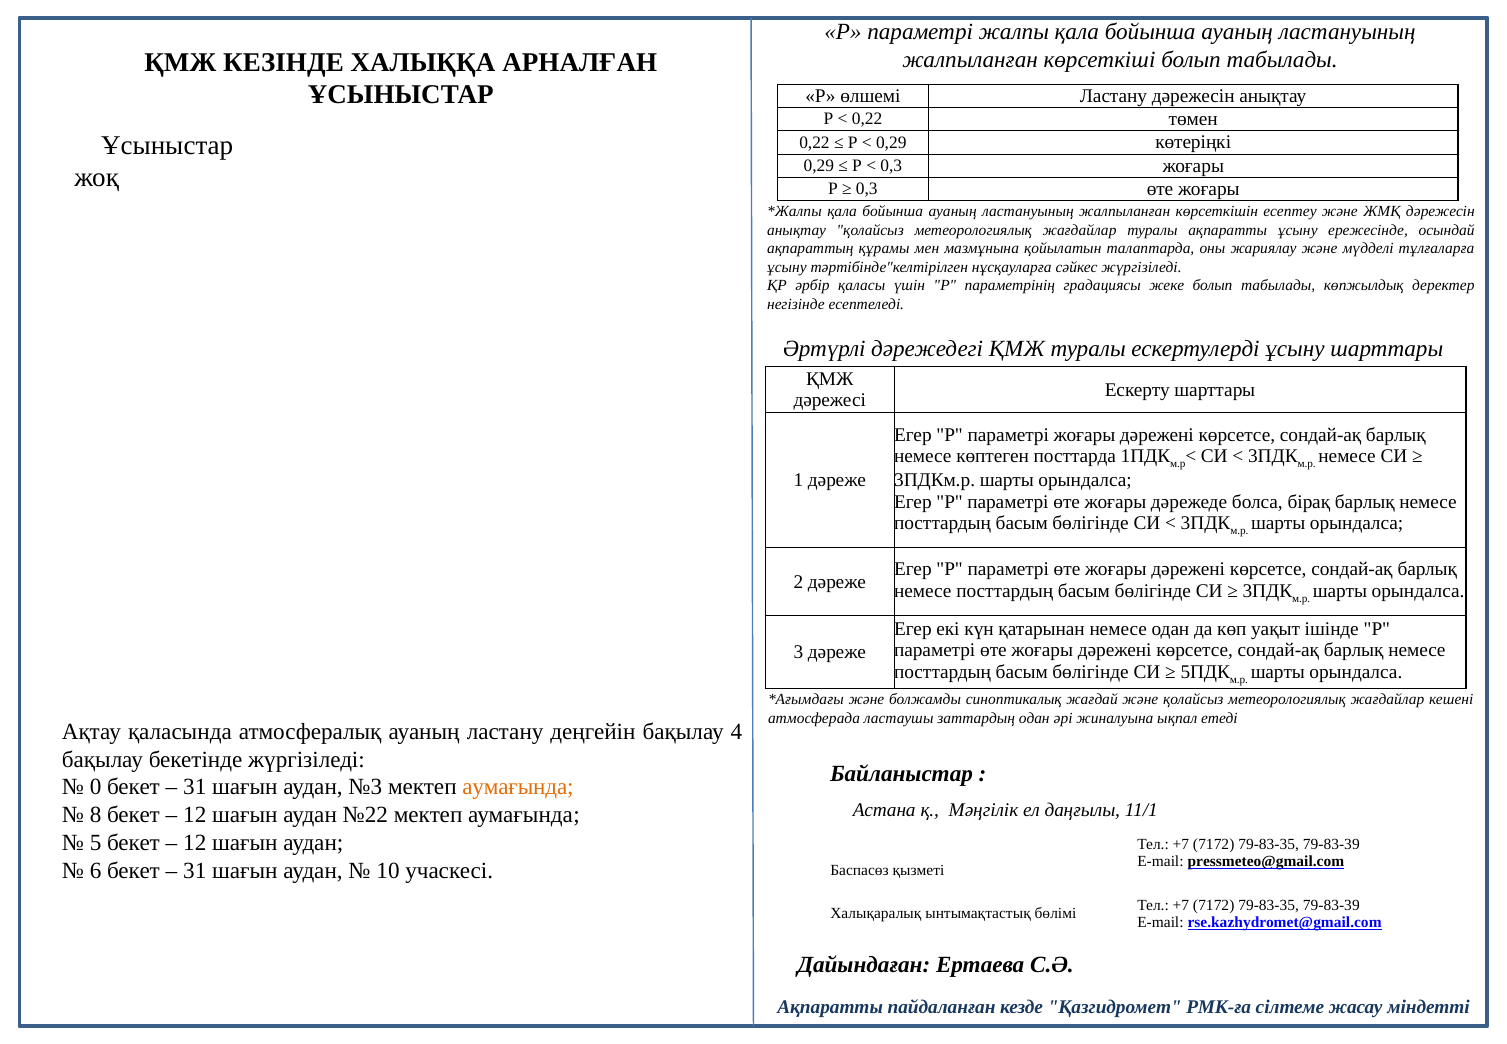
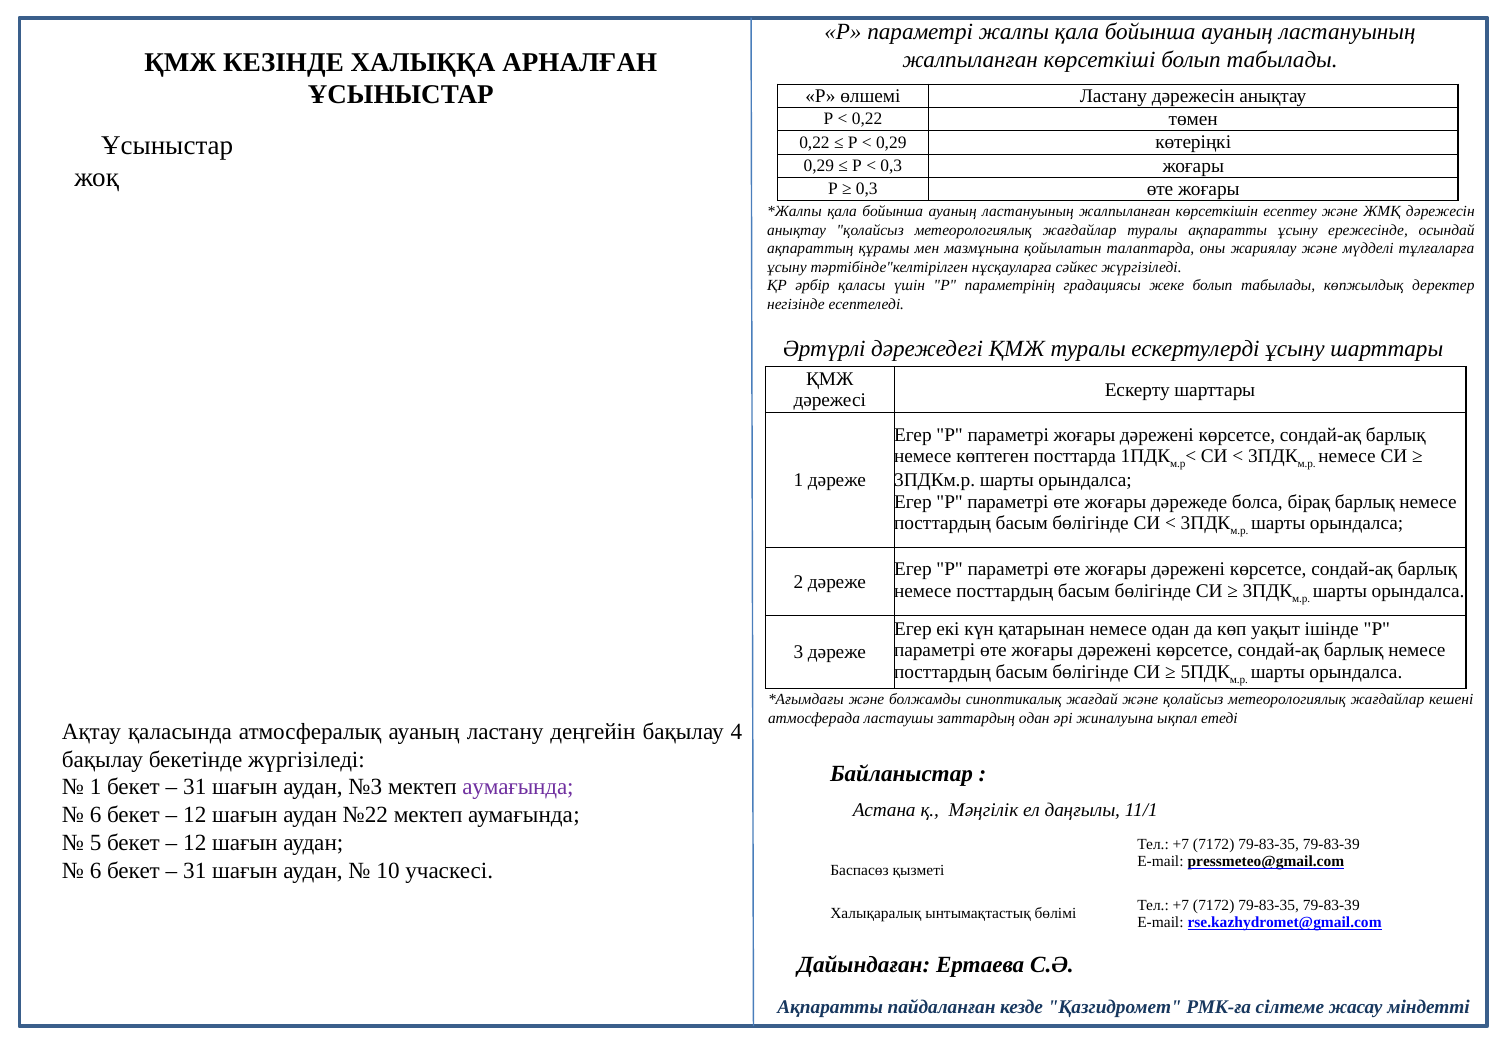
0: 0 -> 1 (96, 787)
аумағында colour: orange -> purple (518, 787)
8: 8 -> 6 (96, 815)
